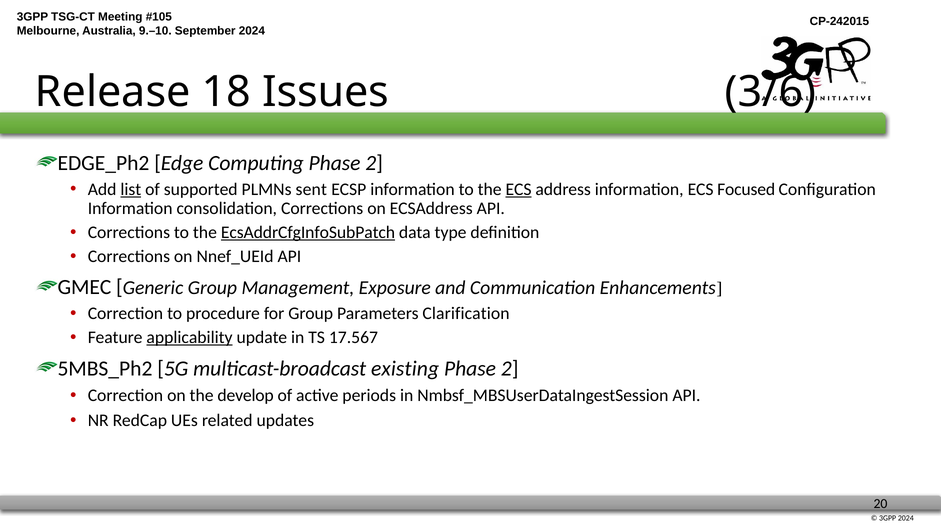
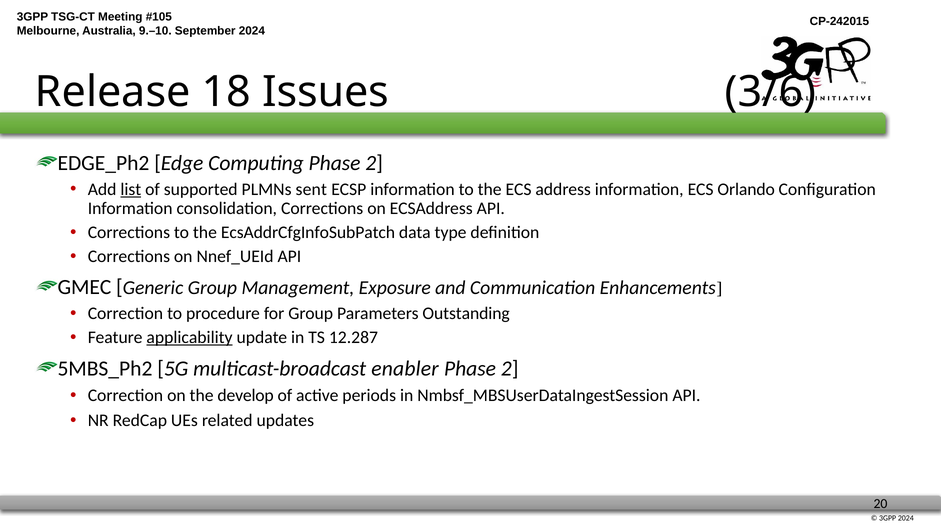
ECS underline: present -> none (519, 189)
Focused: Focused -> Orlando (746, 189)
EcsAddrCfgInfoSubPatch underline: present -> none (308, 232)
Clarification: Clarification -> Outstanding (466, 313)
17.567: 17.567 -> 12.287 (353, 337)
existing: existing -> enabler (405, 368)
